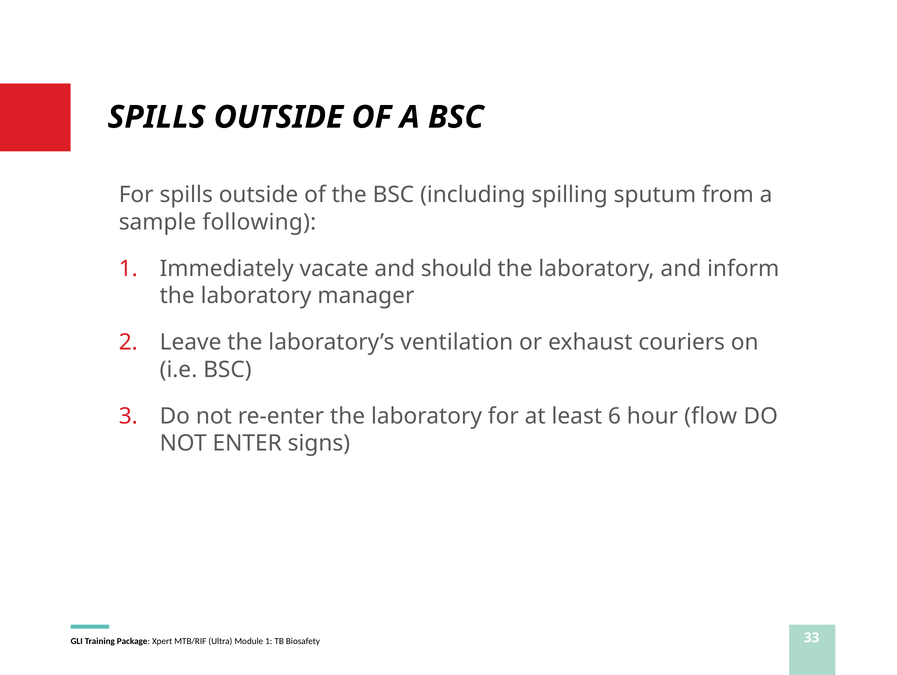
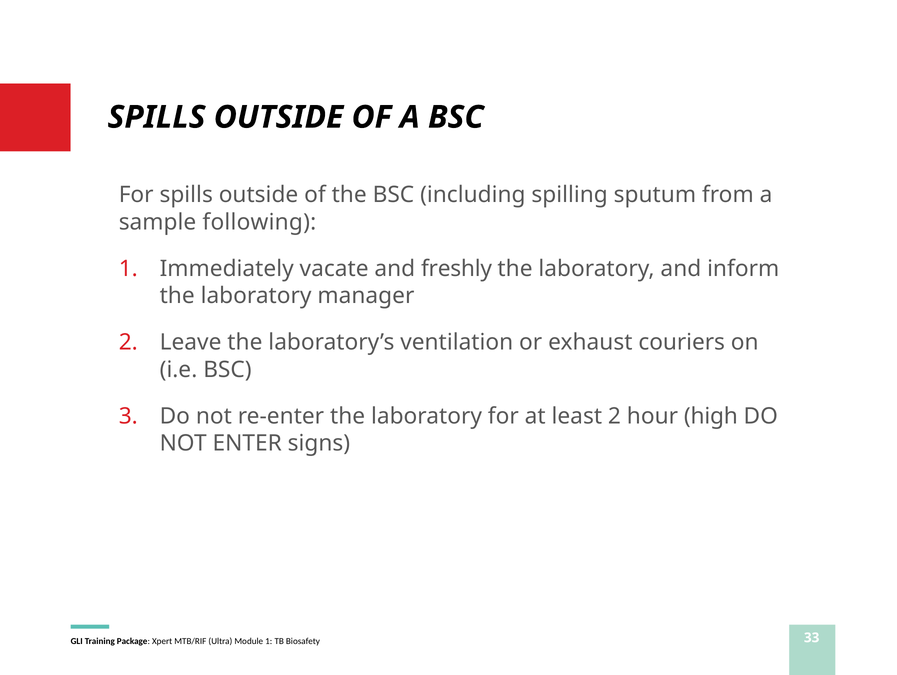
should: should -> freshly (457, 269)
least 6: 6 -> 2 (614, 416)
flow: flow -> high (711, 416)
